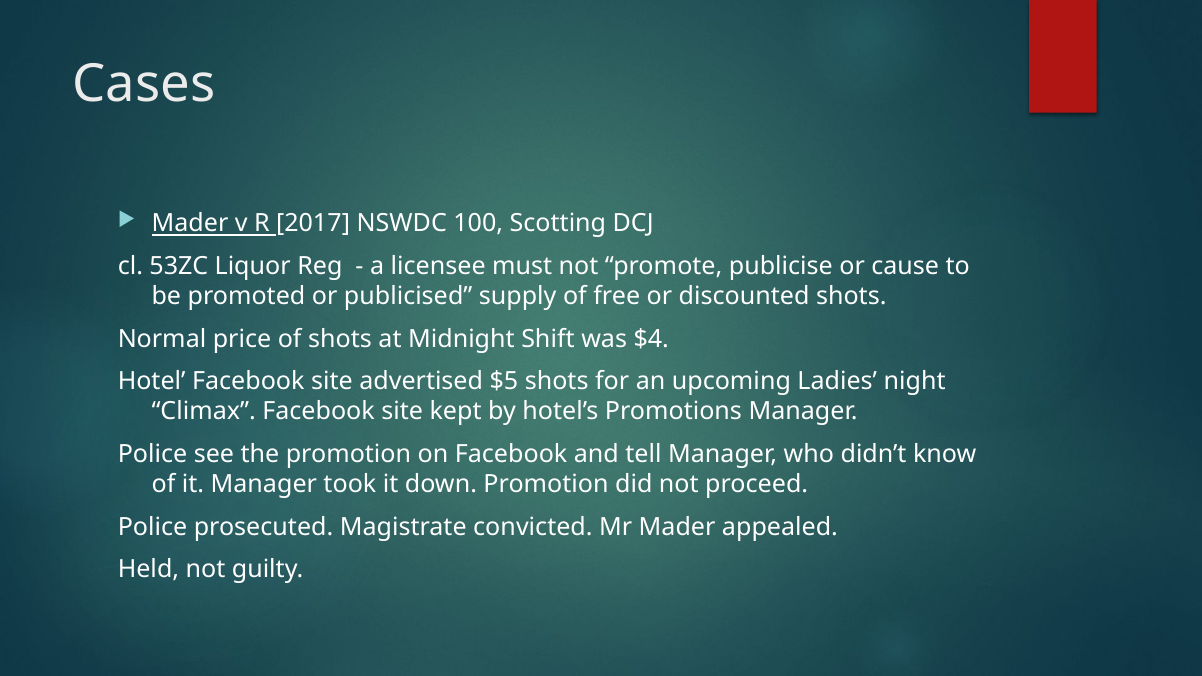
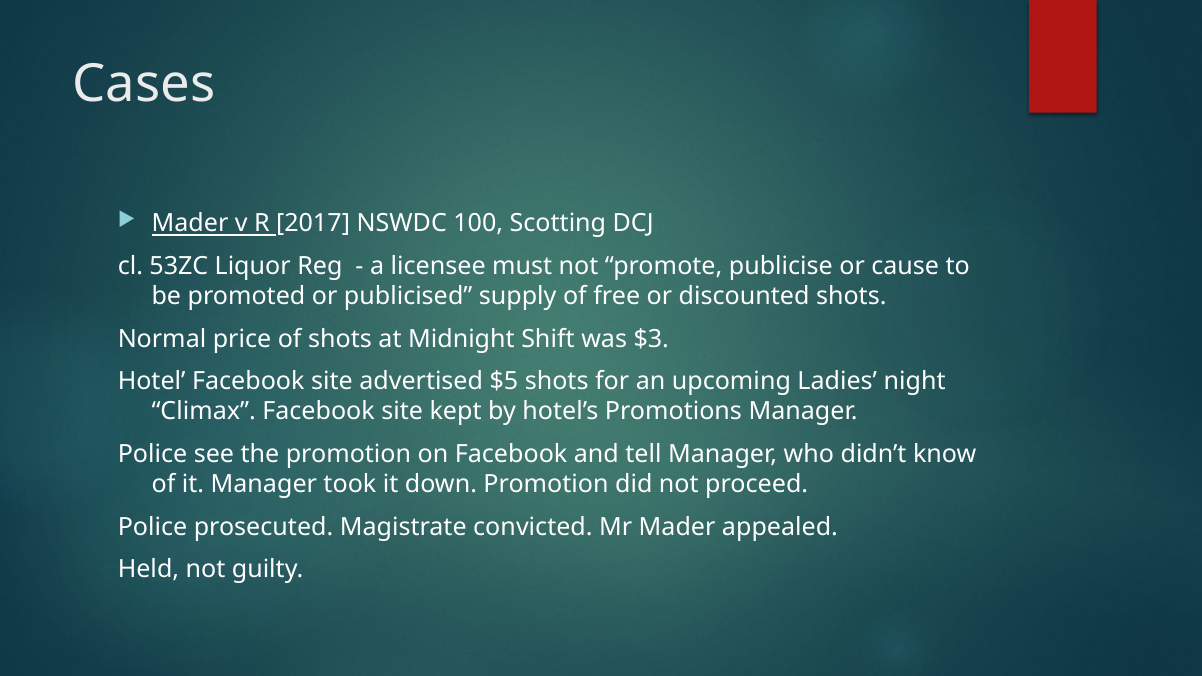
$4: $4 -> $3 (651, 339)
